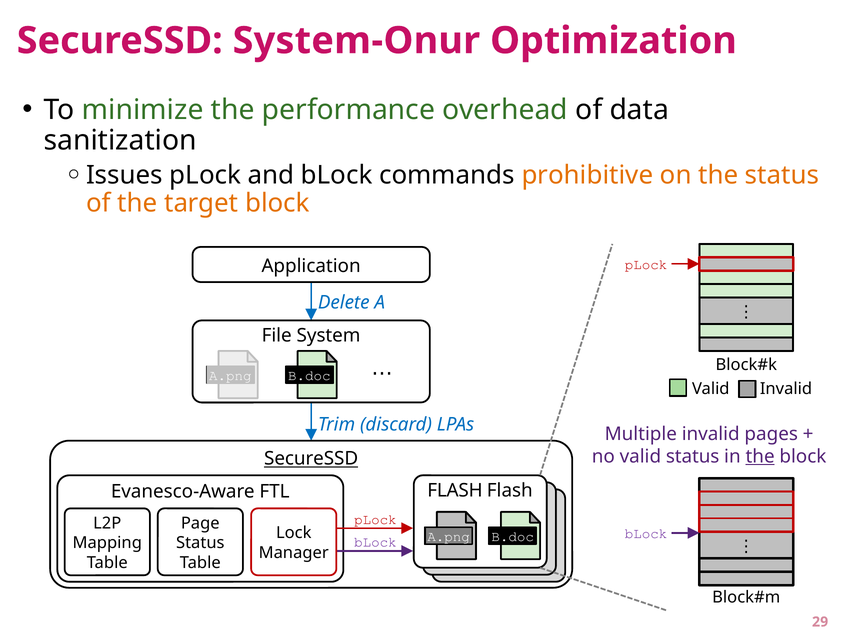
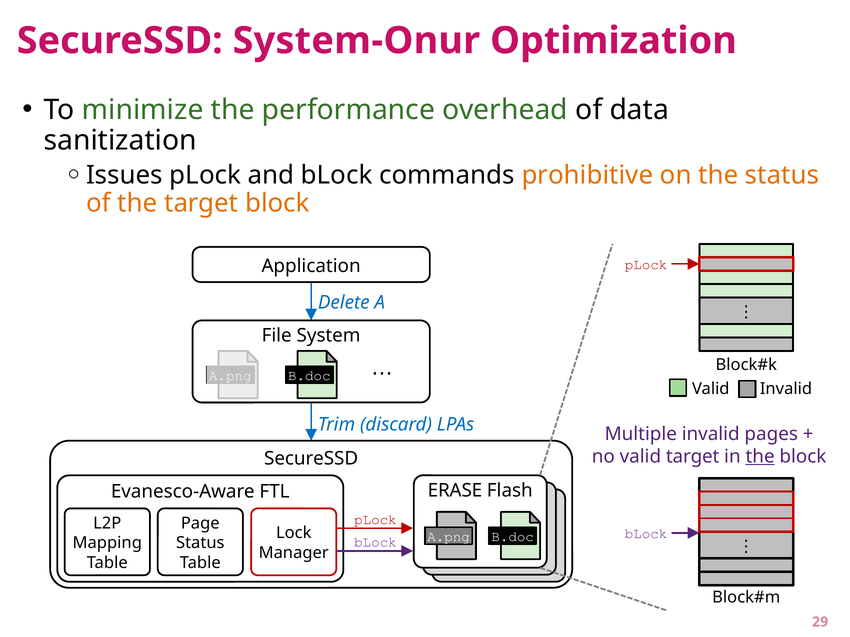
valid status: status -> target (693, 457)
SecureSSD underline: present -> none (311, 459)
FLASH: FLASH -> ERASE (455, 491)
